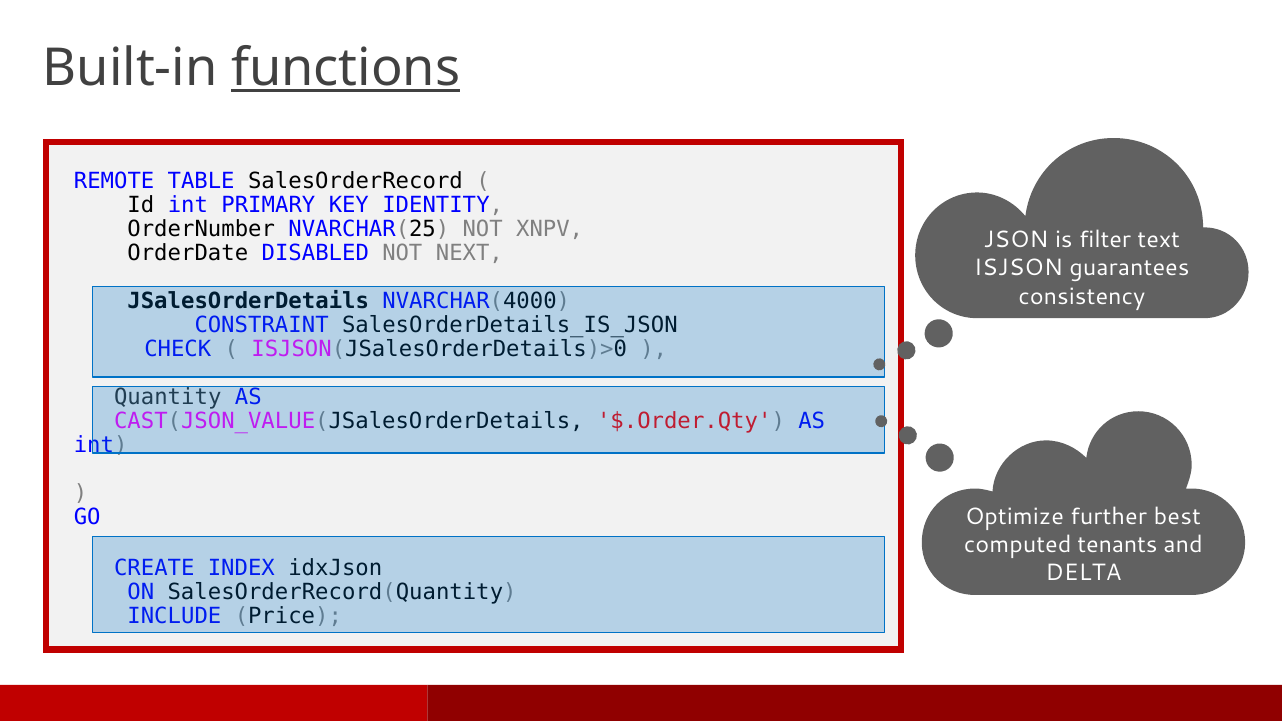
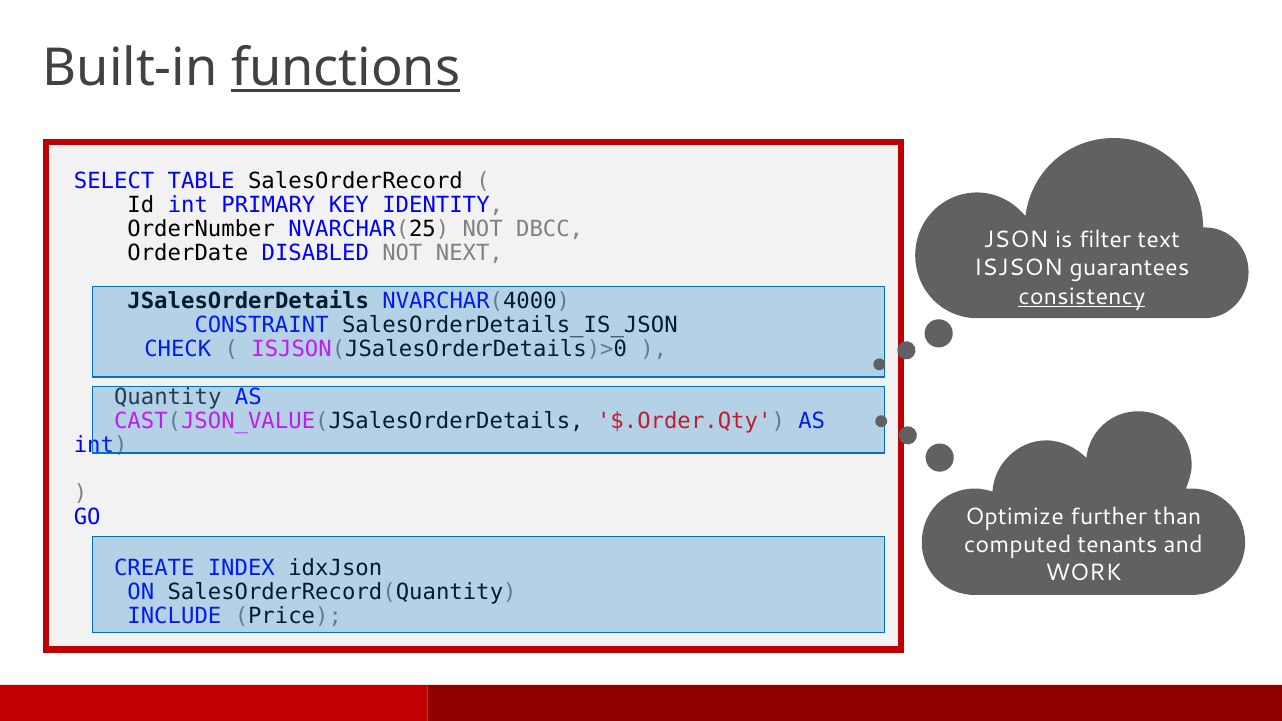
REMOTE: REMOTE -> SELECT (114, 181)
XNPV: XNPV -> DBCC (550, 229)
consistency underline: none -> present (1082, 296)
best: best -> than (1178, 517)
DELTA: DELTA -> WORK (1084, 573)
